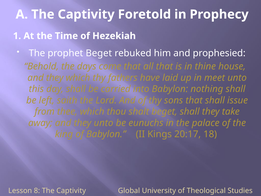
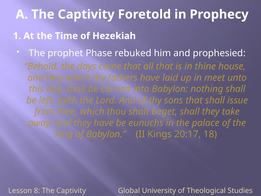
prophet Beget: Beget -> Phase (99, 53)
they unto: unto -> have (104, 123)
